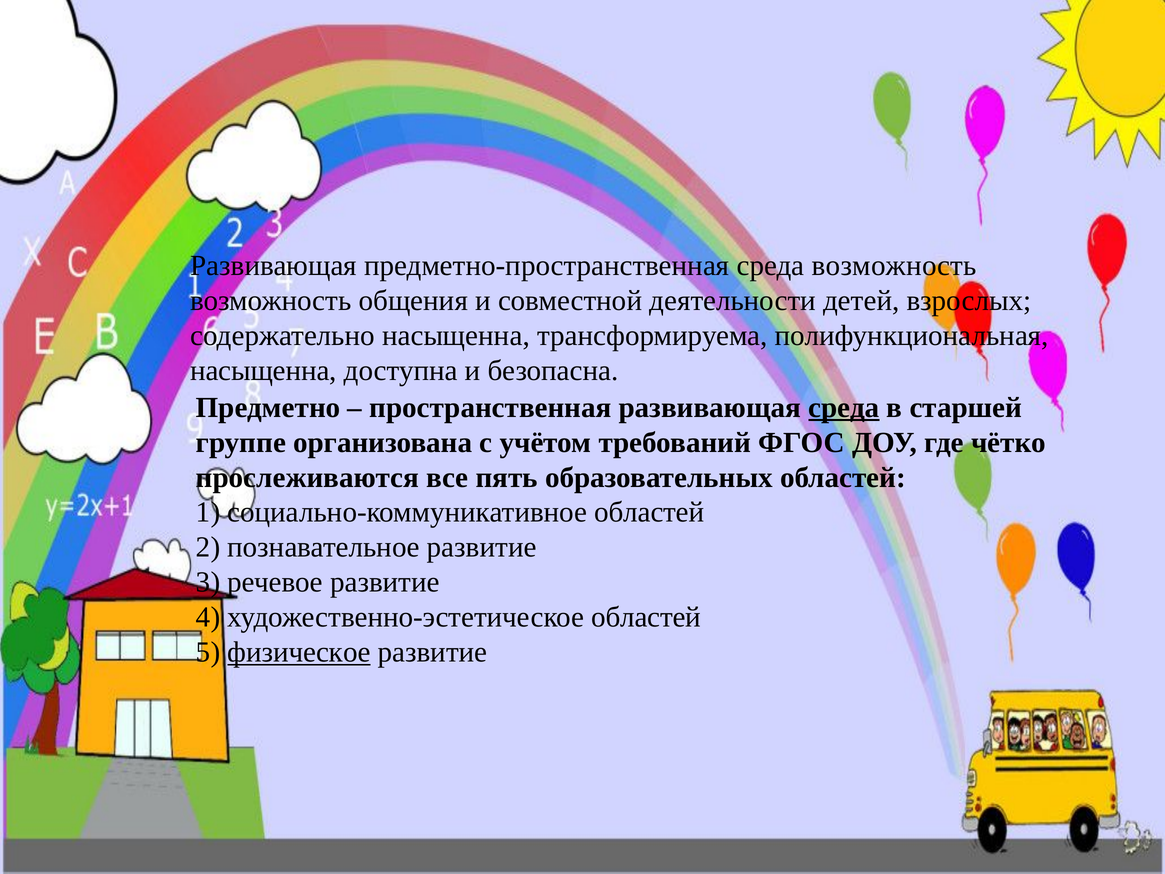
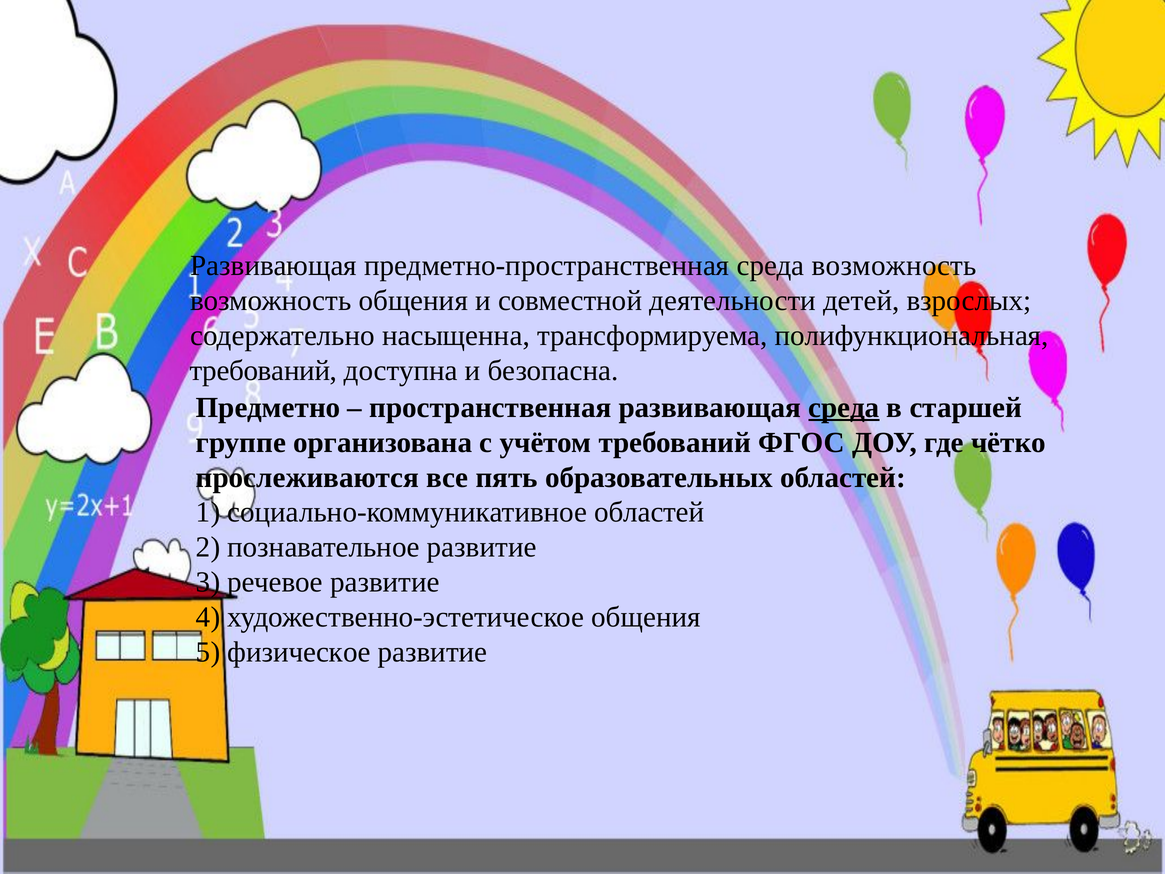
насыщенна: насыщенна -> требований (264, 370)
художественно-эстетическое областей: областей -> общения (646, 617)
физическое underline: present -> none (299, 652)
